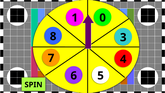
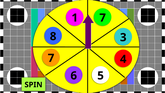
1 0: 0 -> 7 (103, 18)
